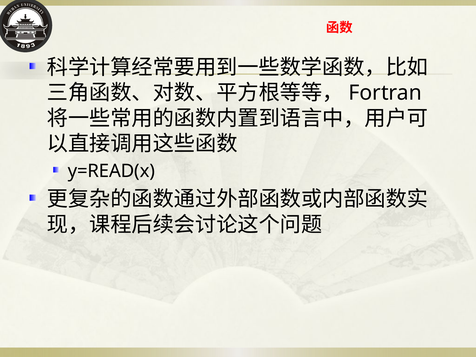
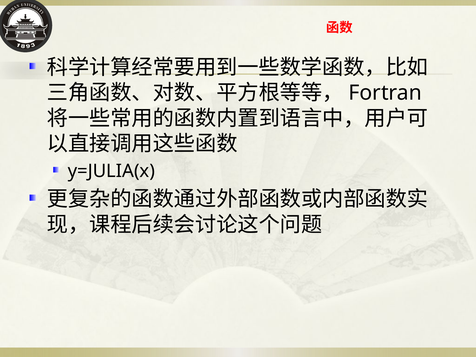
y=READ(x: y=READ(x -> y=JULIA(x (111, 171)
